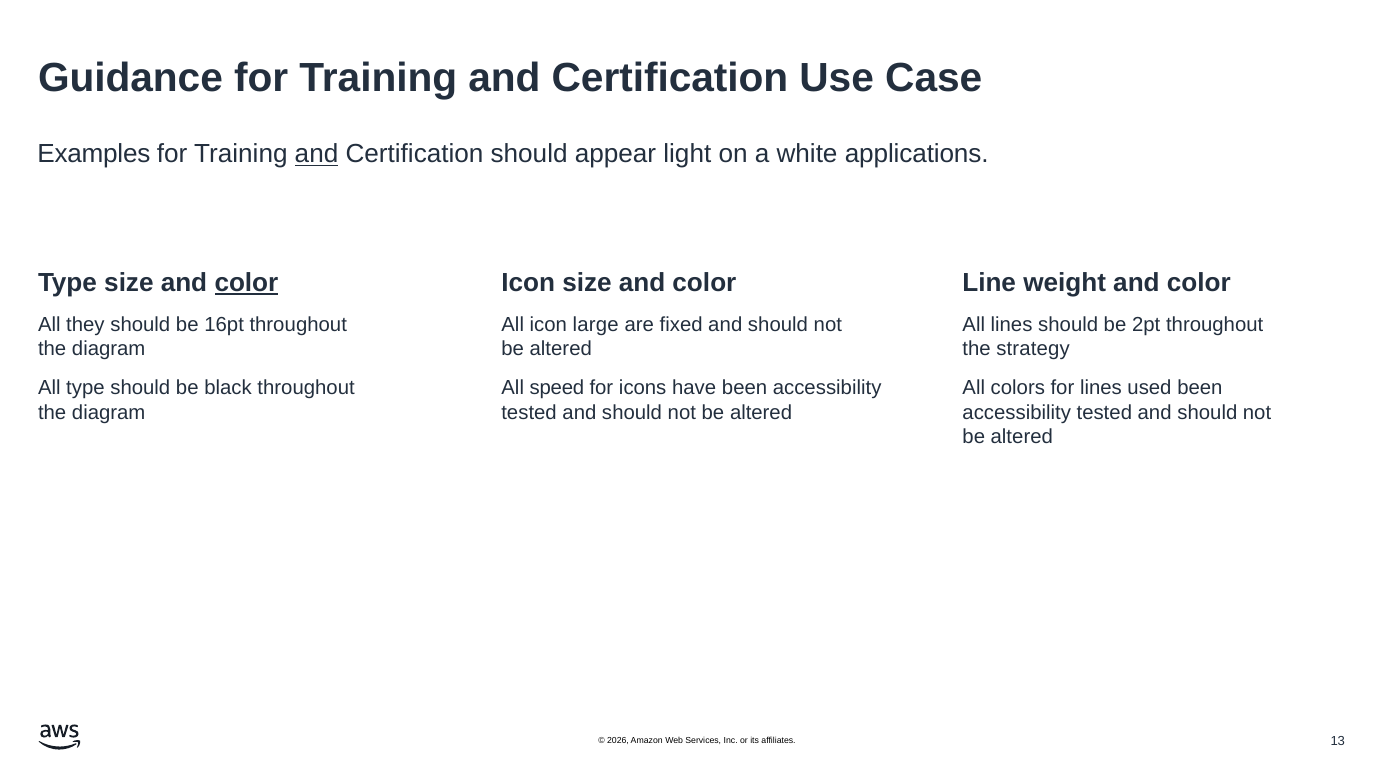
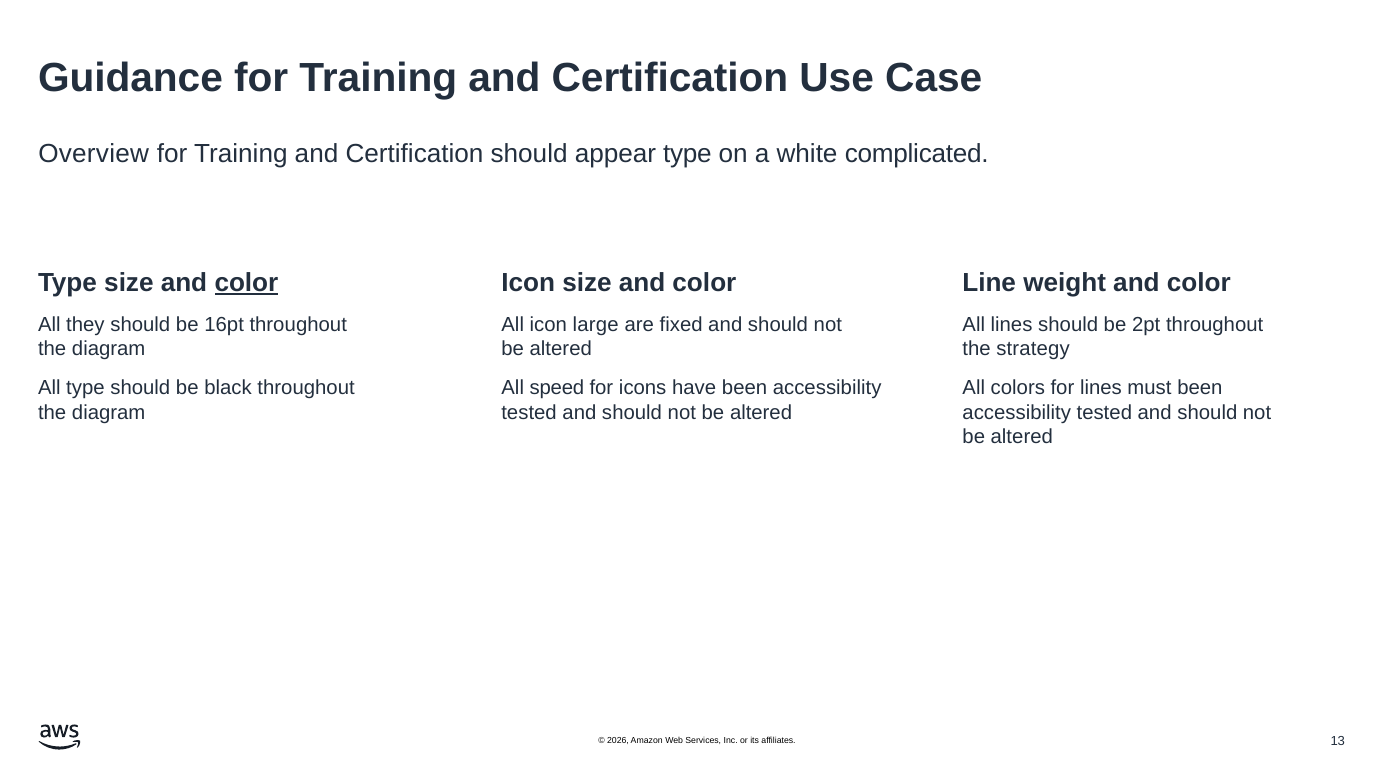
Examples: Examples -> Overview (94, 154)
and underline: present -> none (317, 154)
appear light: light -> type (687, 154)
applications: applications -> complicated (917, 154)
used: used -> must (1150, 388)
